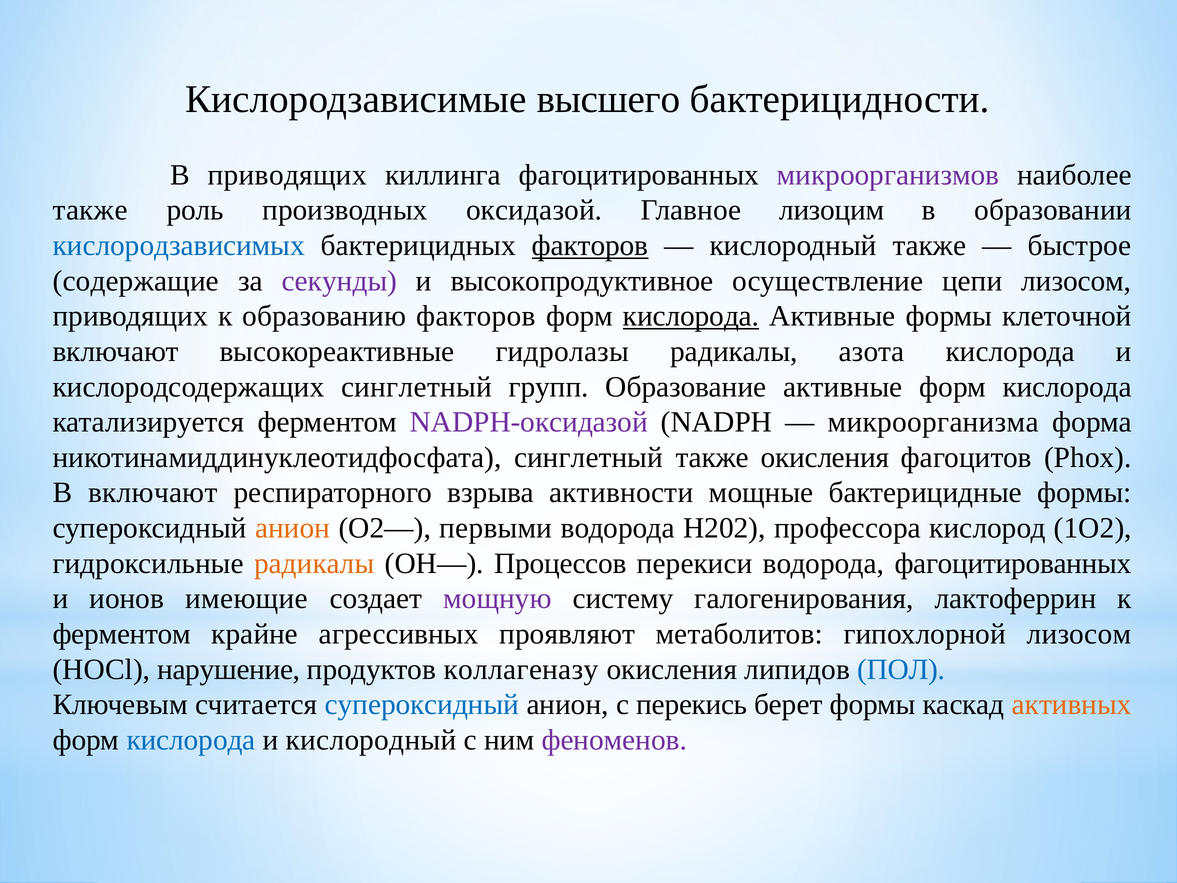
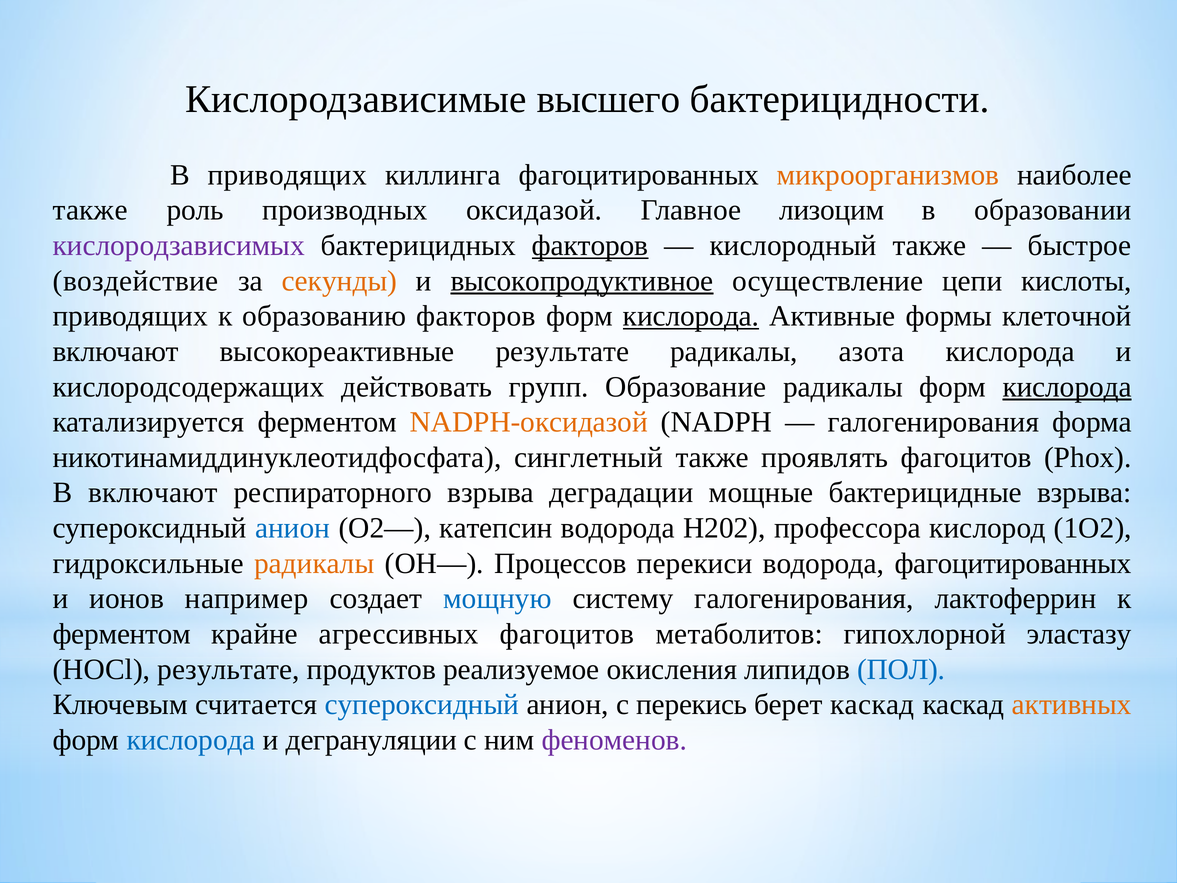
микроорганизмов colour: purple -> orange (888, 175)
кислородзависимых colour: blue -> purple (179, 245)
содержащие: содержащие -> воздействие (136, 281)
секунды colour: purple -> orange (339, 281)
высокопродуктивное underline: none -> present (582, 281)
цепи лизосом: лизосом -> кислоты (1076, 281)
высокореактивные гидролазы: гидролазы -> результате (562, 351)
кислородсодержащих синглетный: синглетный -> действовать (417, 387)
Образование активные: активные -> радикалы (843, 387)
кислорода underline: none -> present (1067, 387)
NADPH-оксидазой colour: purple -> orange (529, 422)
микроорганизма: микроорганизма -> галогенирования (934, 422)
также окисления: окисления -> проявлять (825, 457)
активности: активности -> деградации (621, 493)
бактерицидные формы: формы -> взрыва (1084, 493)
анион colour: orange -> blue (293, 528)
первыми: первыми -> катепсин (496, 528)
имеющие: имеющие -> например (247, 599)
мощную colour: purple -> blue (497, 599)
агрессивных проявляют: проявляют -> фагоцитов (567, 634)
гипохлорной лизосом: лизосом -> эластазу (1079, 634)
НОСl нарушение: нарушение -> результате (229, 669)
коллагеназу: коллагеназу -> реализуемое (521, 669)
берет формы: формы -> каскад (872, 705)
и кислородный: кислородный -> дегрануляции (371, 740)
